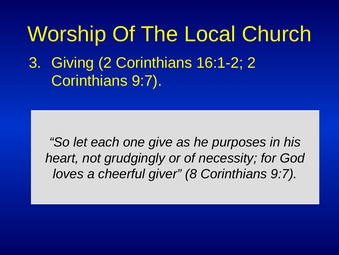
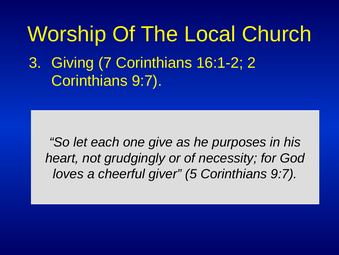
Giving 2: 2 -> 7 (105, 63)
8: 8 -> 5 (191, 174)
